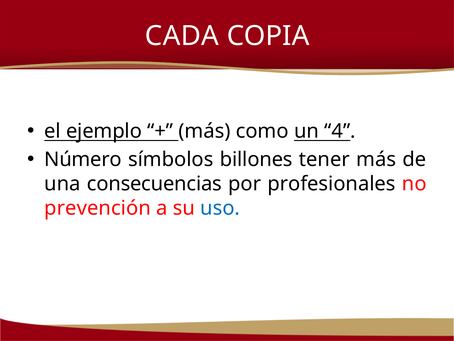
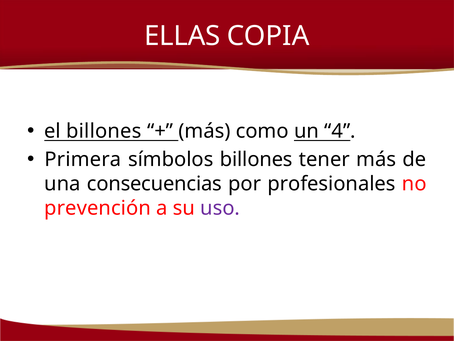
CADA: CADA -> ELLAS (182, 36)
el ejemplo: ejemplo -> billones (104, 131)
Número: Número -> Primera (83, 159)
uso colour: blue -> purple (220, 208)
